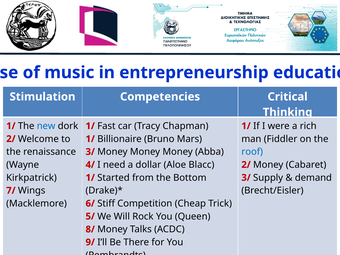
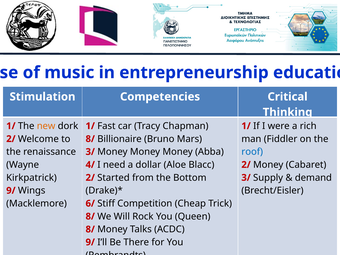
new colour: blue -> orange (46, 126)
1/: 1/ -> 8/ (90, 139)
1/: 1/ -> 2/ (90, 178)
7/: 7/ -> 9/ (11, 191)
5/: 5/ -> 8/ (90, 216)
